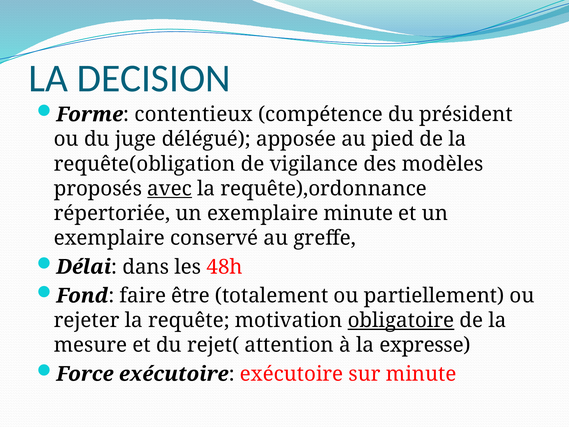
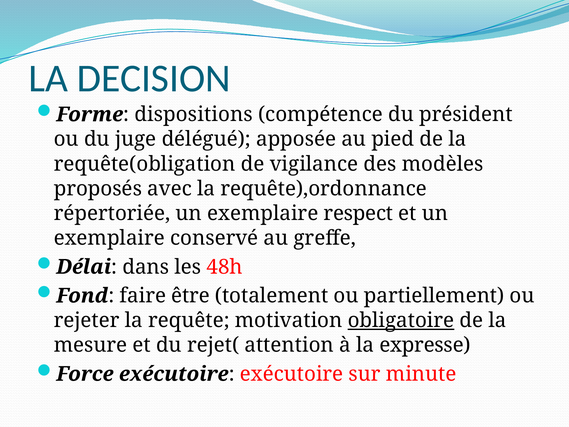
contentieux: contentieux -> dispositions (194, 114)
avec underline: present -> none (170, 189)
exemplaire minute: minute -> respect (358, 213)
